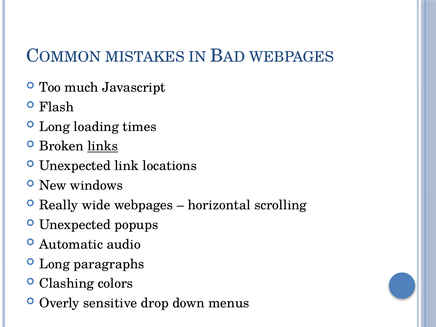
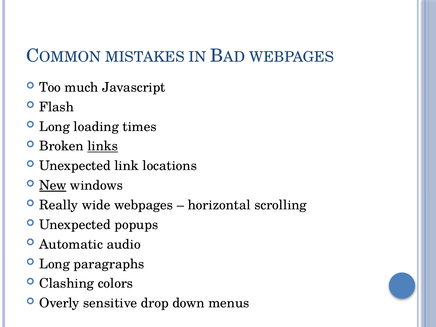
New underline: none -> present (53, 185)
